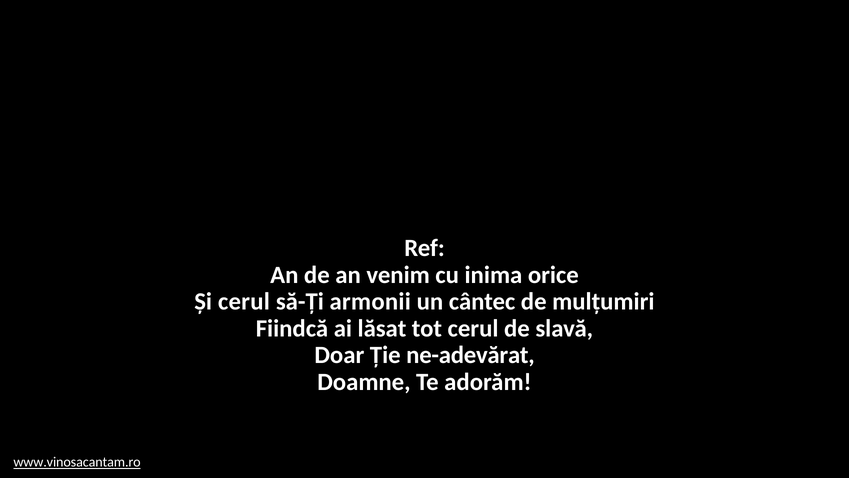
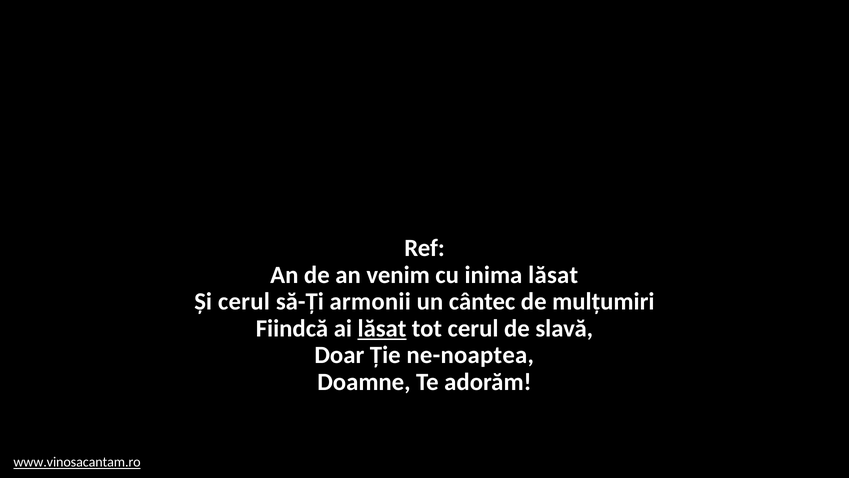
inima orice: orice -> lăsat (553, 275)
lăsat underline: none -> present (382, 328)
ne-adevărat: ne-adevărat -> ne-noaptea (470, 355)
